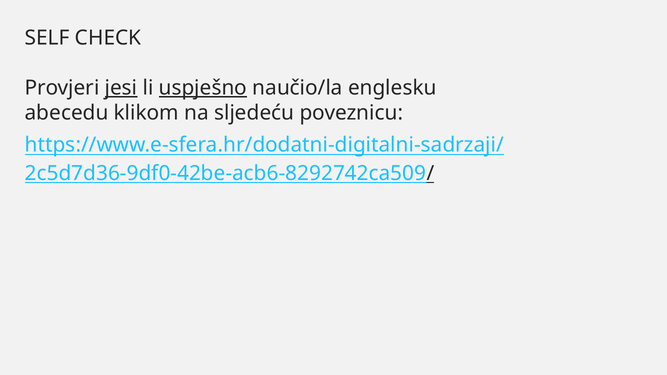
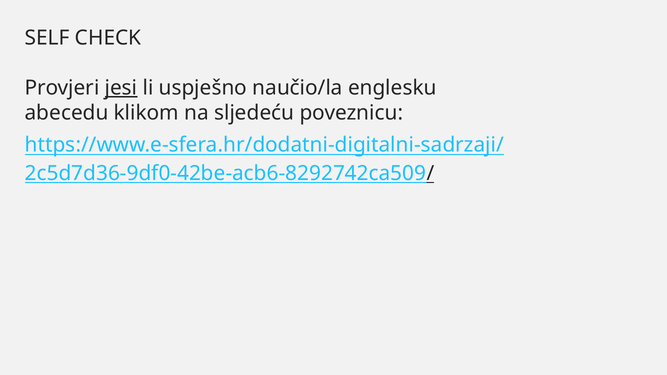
uspješno underline: present -> none (203, 88)
